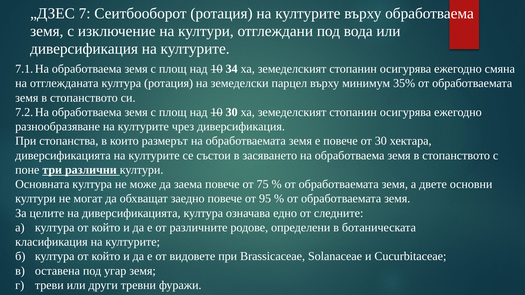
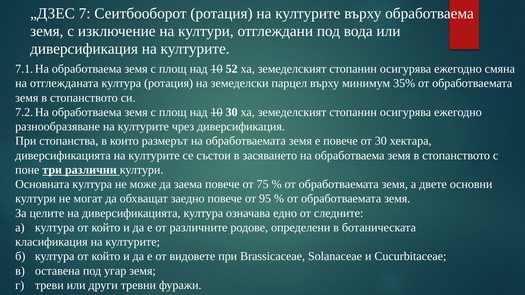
34: 34 -> 52 (232, 69)
